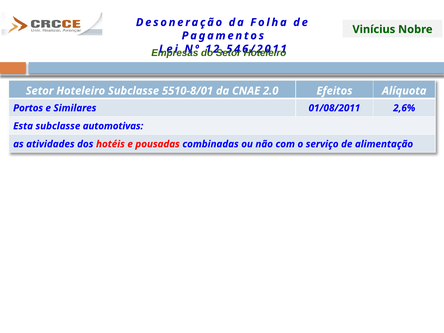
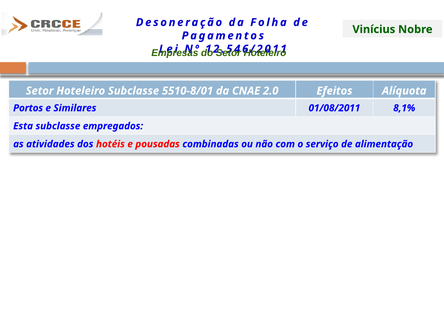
2,6%: 2,6% -> 8,1% (404, 108)
automotivas: automotivas -> empregados (113, 126)
